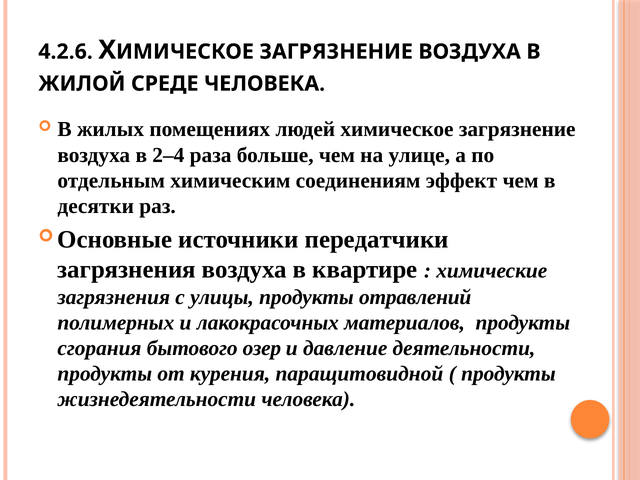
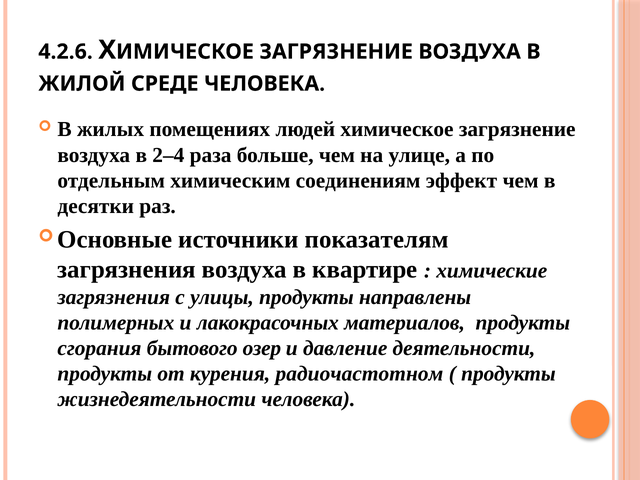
передатчики: передатчики -> показателям (377, 240)
отравлений: отравлений -> направлены (415, 297)
паращитовидной: паращитовидной -> радиочастотном (359, 374)
